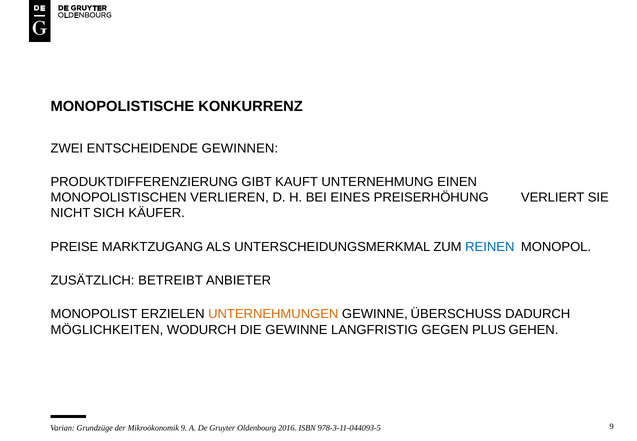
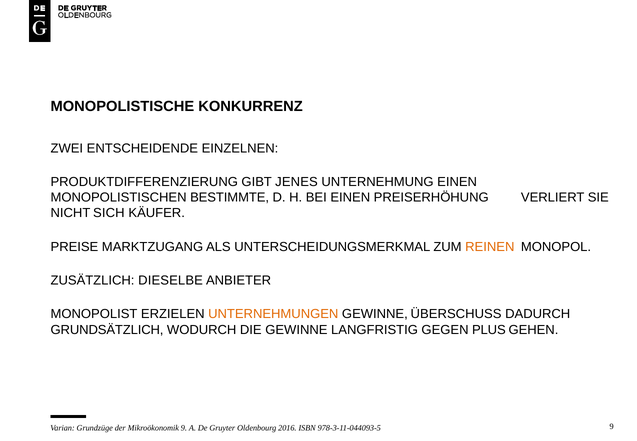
GEWINNEN: GEWINNEN -> EINZELNEN (240, 148)
KAUFT: KAUFT -> JENES (297, 182)
VERLIEREN: VERLIEREN -> BESTIMMTE (230, 198)
BEI EINES: EINES -> EINEN (350, 198)
REINEN colour: blue -> orange (490, 247)
BETREIBT: BETREIBT -> DIESELBE (171, 280)
MÖGLICHKEITEN: MÖGLICHKEITEN -> GRUNDSÄTZLICH (107, 330)
